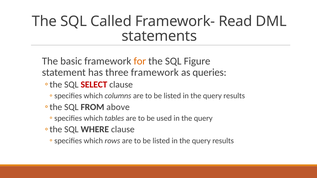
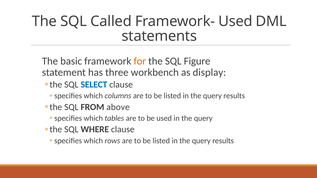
Framework- Read: Read -> Used (235, 21)
three framework: framework -> workbench (155, 73)
queries: queries -> display (209, 73)
SELECT colour: red -> blue (94, 85)
